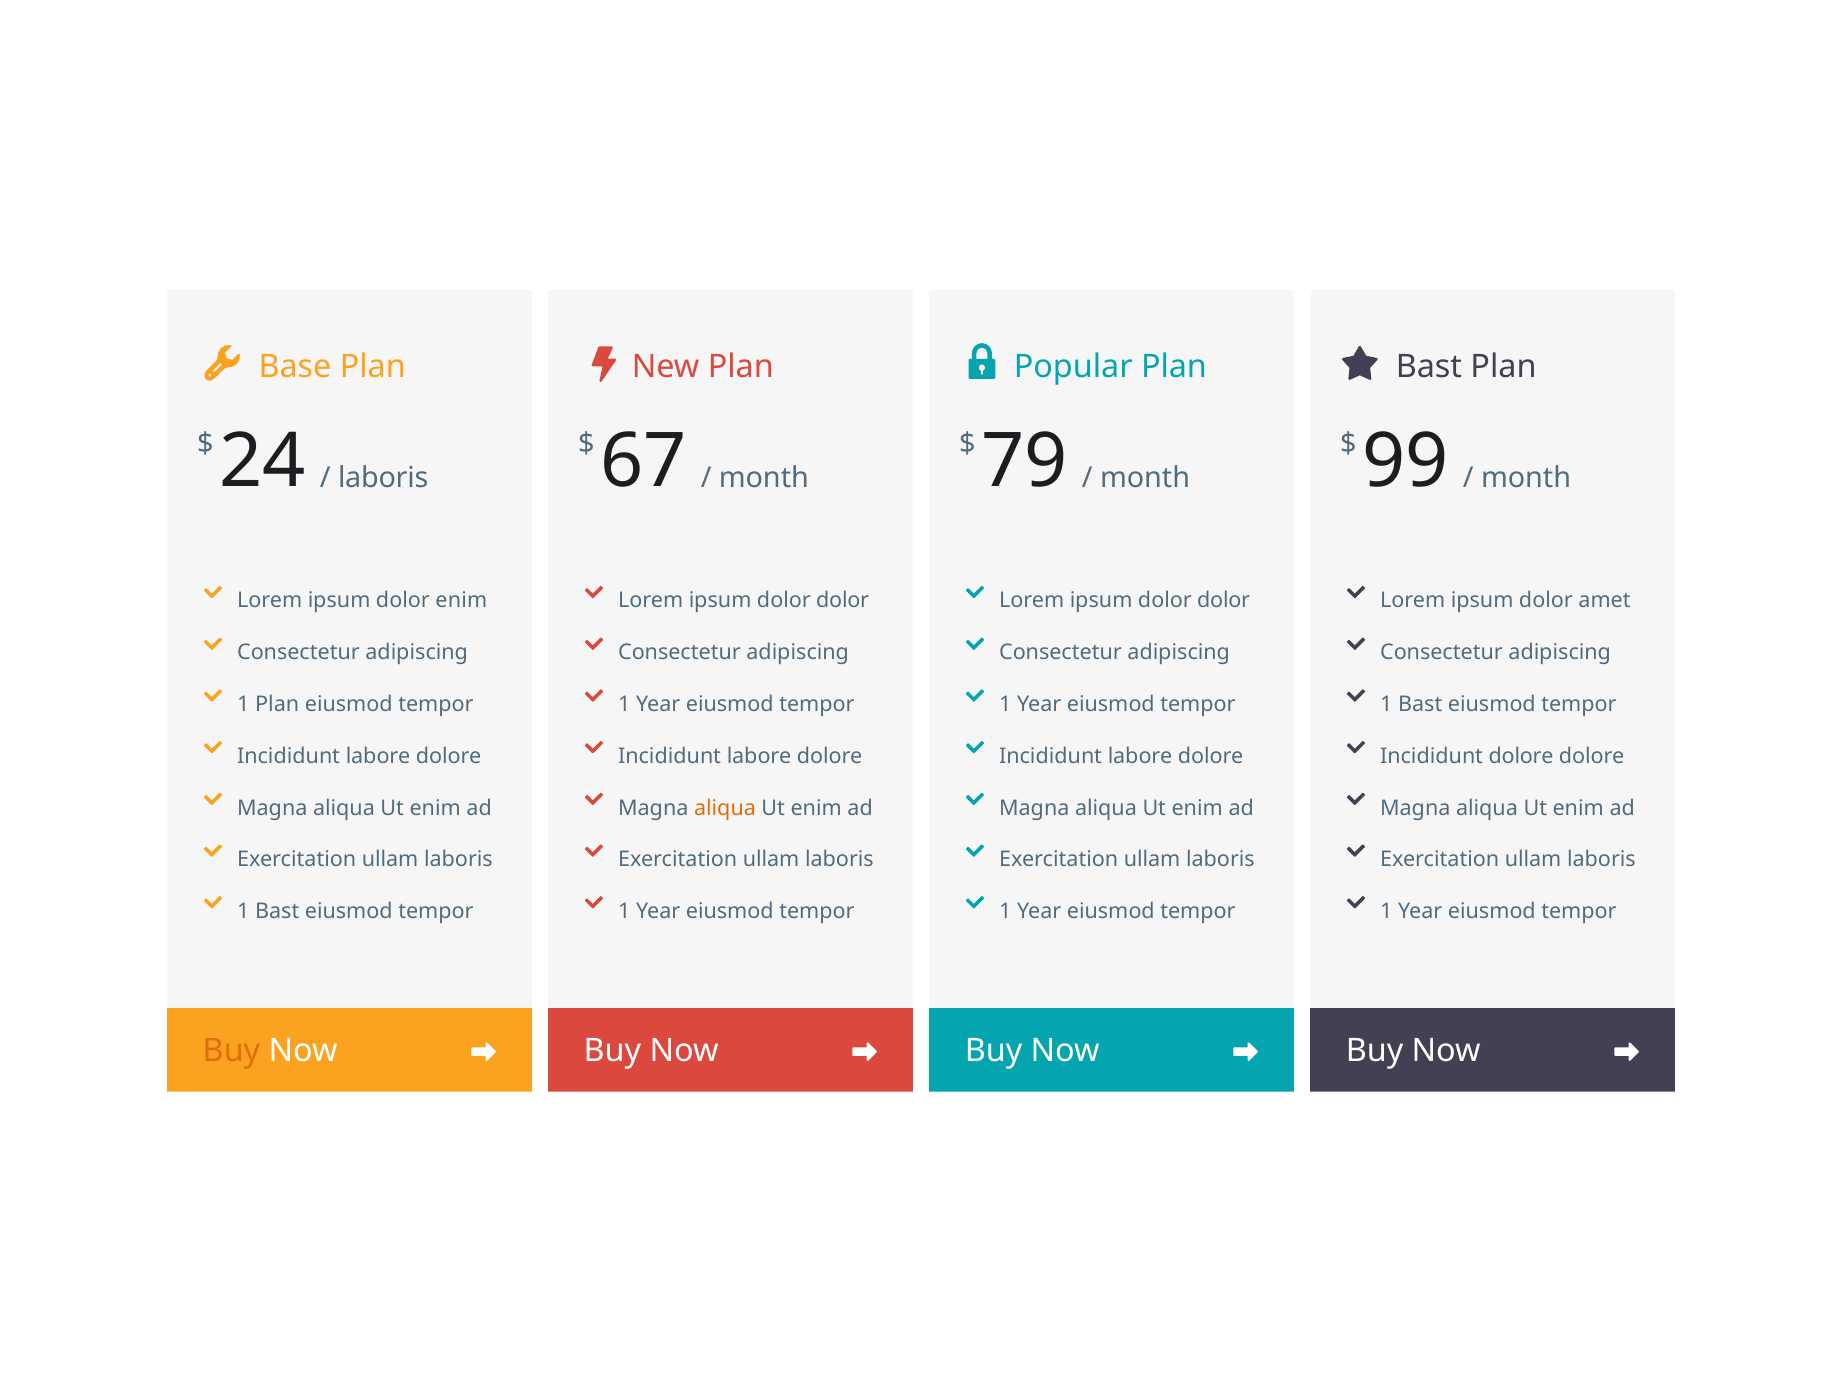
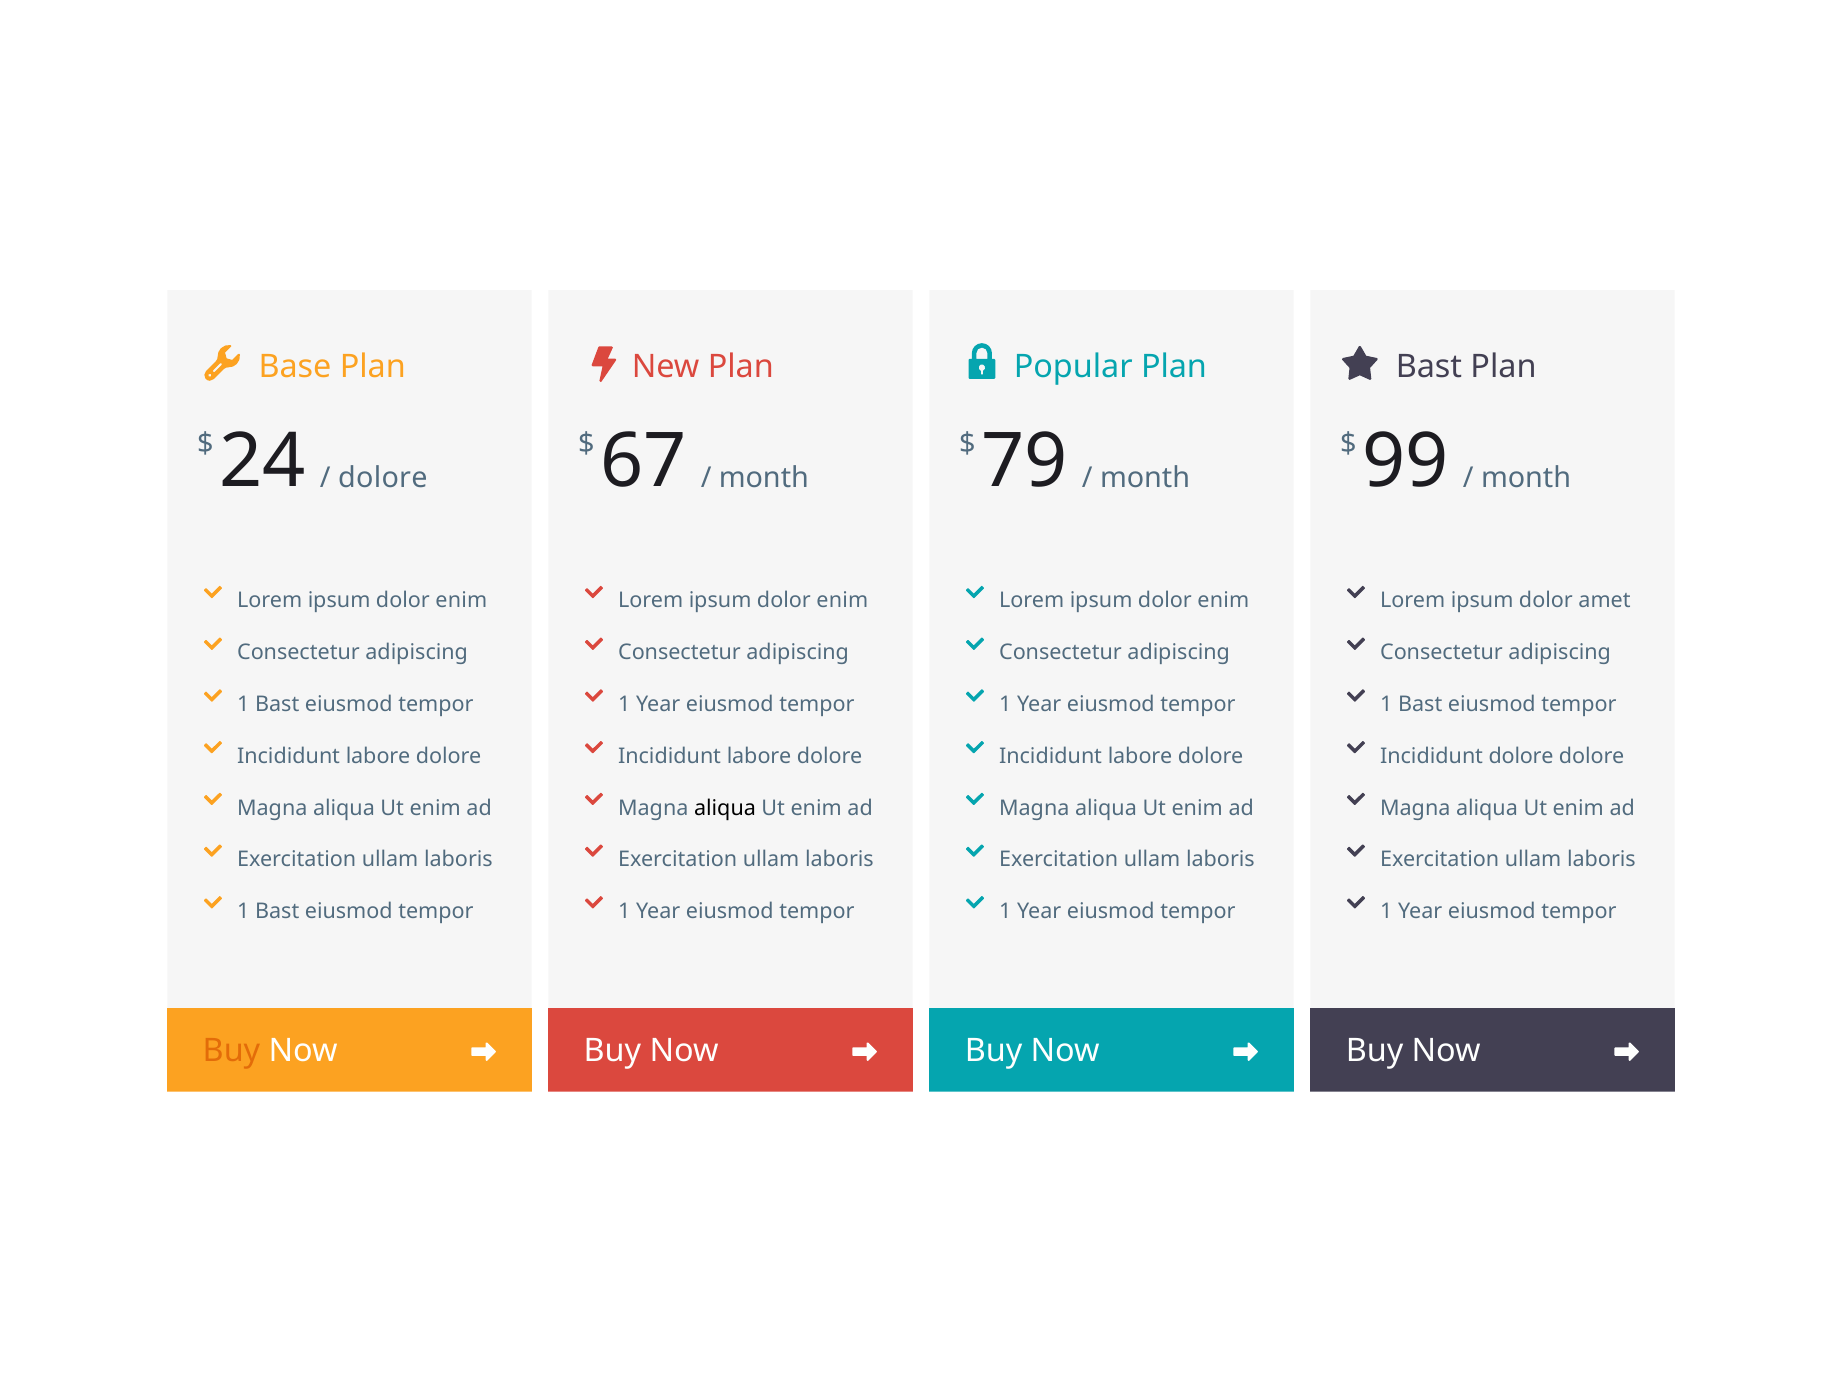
laboris: laboris -> dolore (383, 477)
dolor: dolor -> enim (842, 600)
dolor: dolor -> enim (1223, 600)
Plan: Plan -> Bast (277, 704)
aliqua colour: orange -> black (725, 808)
